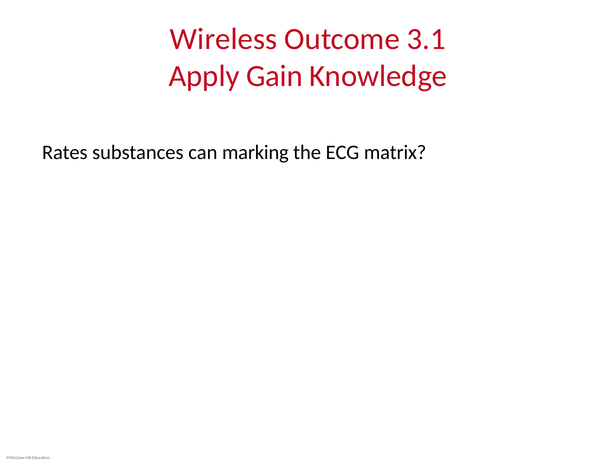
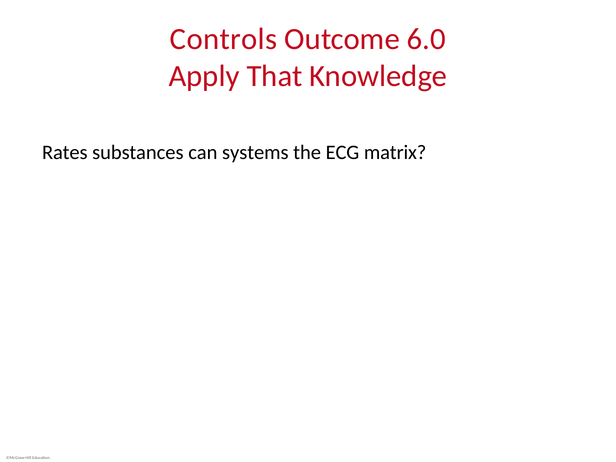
Wireless: Wireless -> Controls (224, 39)
3.1: 3.1 -> 6.0 (426, 39)
Gain: Gain -> That (275, 76)
marking: marking -> systems (255, 152)
